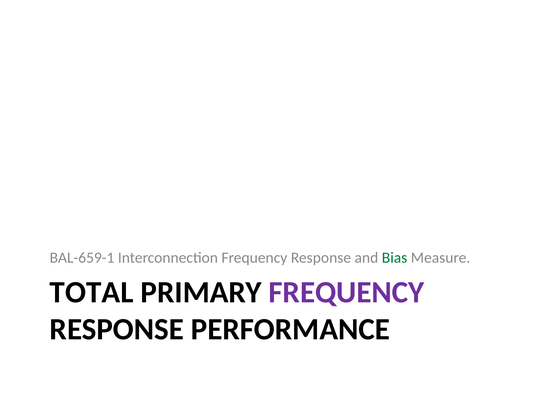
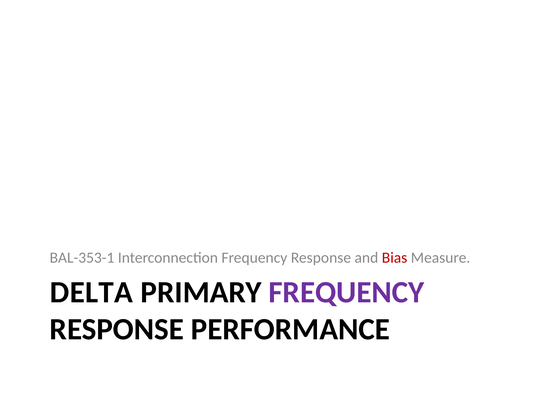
BAL-659-1: BAL-659-1 -> BAL-353-1 (82, 258)
Bias colour: green -> red (395, 258)
TOTAL: TOTAL -> DELTA (92, 292)
